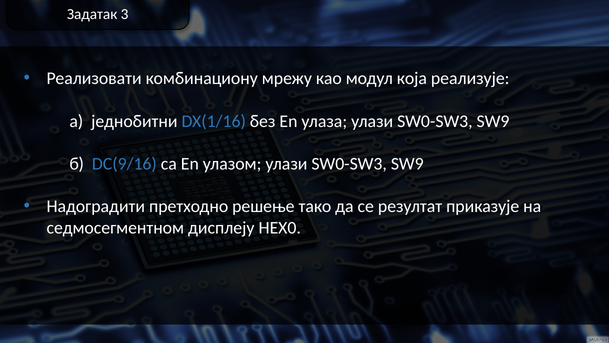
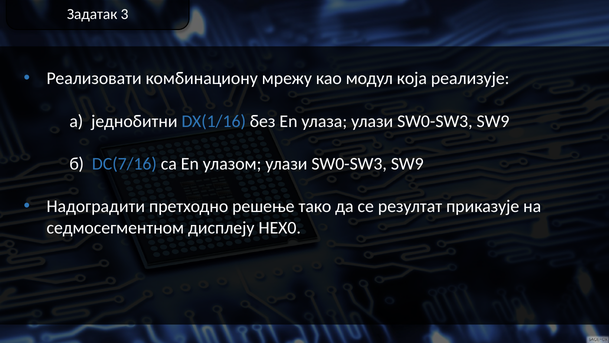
DC(9/16: DC(9/16 -> DC(7/16 (124, 164)
